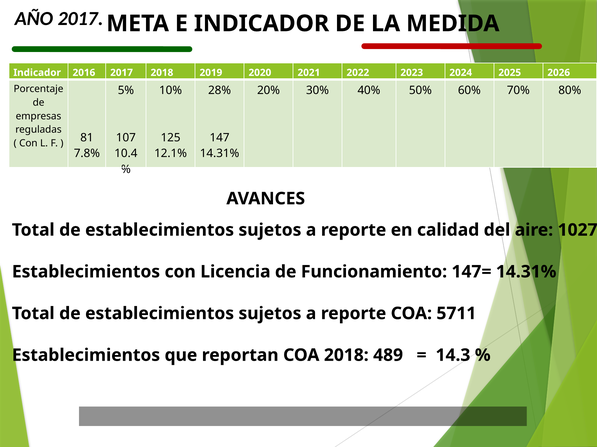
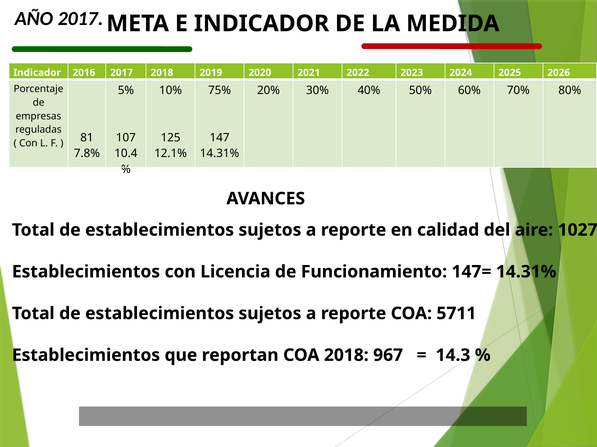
28%: 28% -> 75% (220, 90)
489: 489 -> 967 (388, 356)
